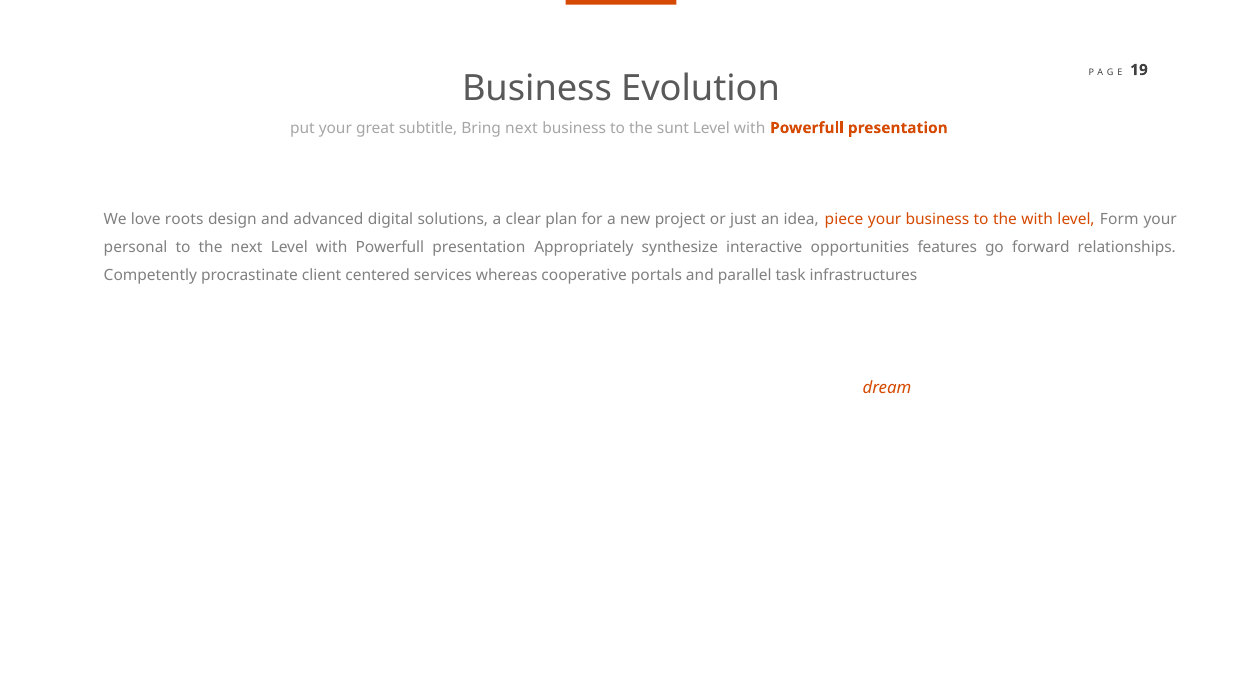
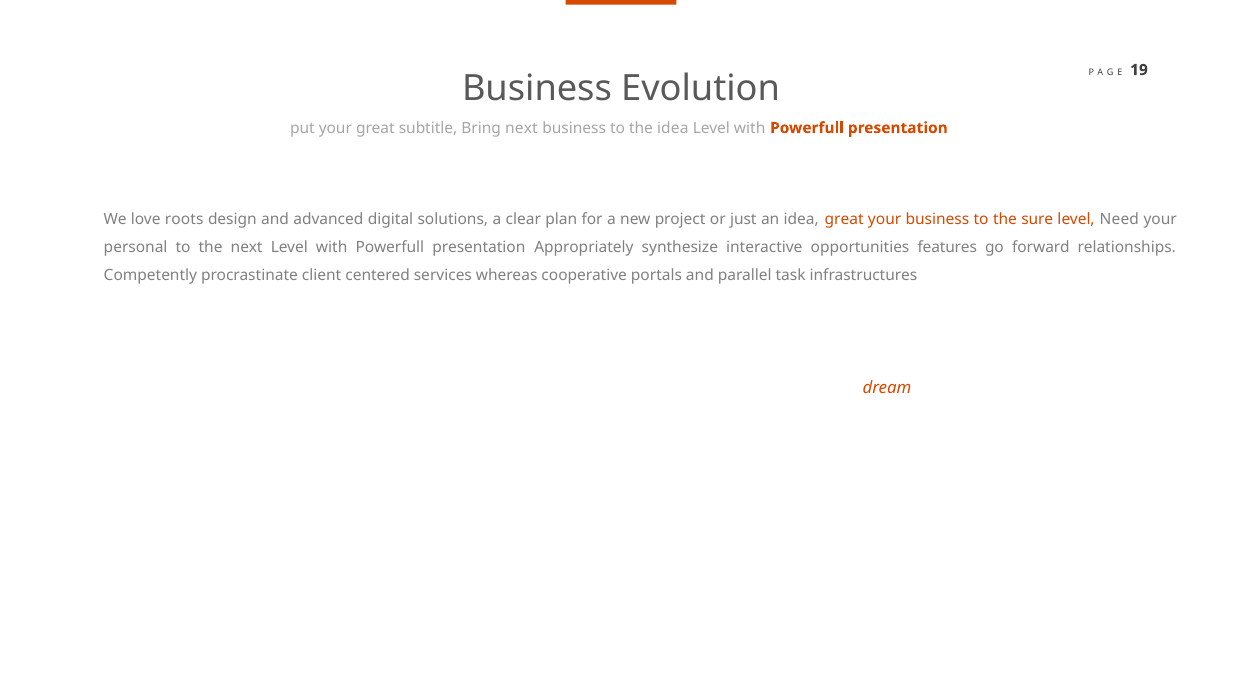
the sunt: sunt -> idea (673, 128)
idea piece: piece -> great (844, 220)
the with: with -> sure (1037, 220)
Form: Form -> Need (1119, 220)
